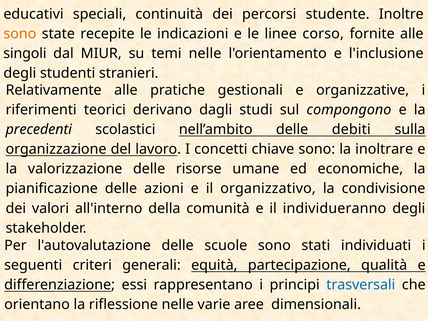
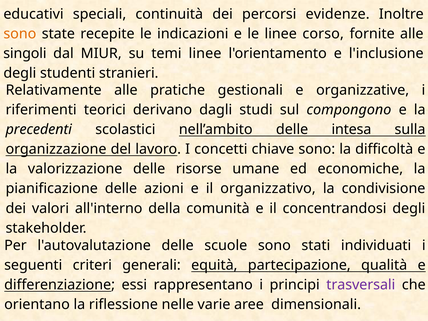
studente: studente -> evidenze (338, 14)
temi nelle: nelle -> linee (205, 54)
debiti: debiti -> intesa (351, 130)
inoltrare: inoltrare -> difficoltà (384, 149)
individueranno: individueranno -> concentrandosi (335, 208)
trasversali colour: blue -> purple (361, 285)
